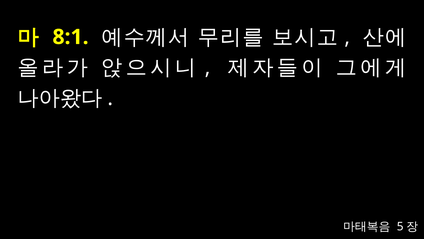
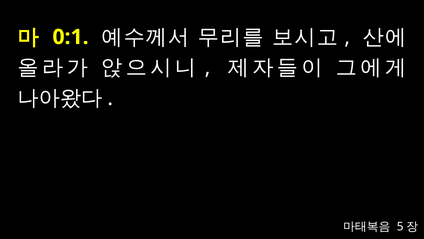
8:1: 8:1 -> 0:1 (71, 37)
